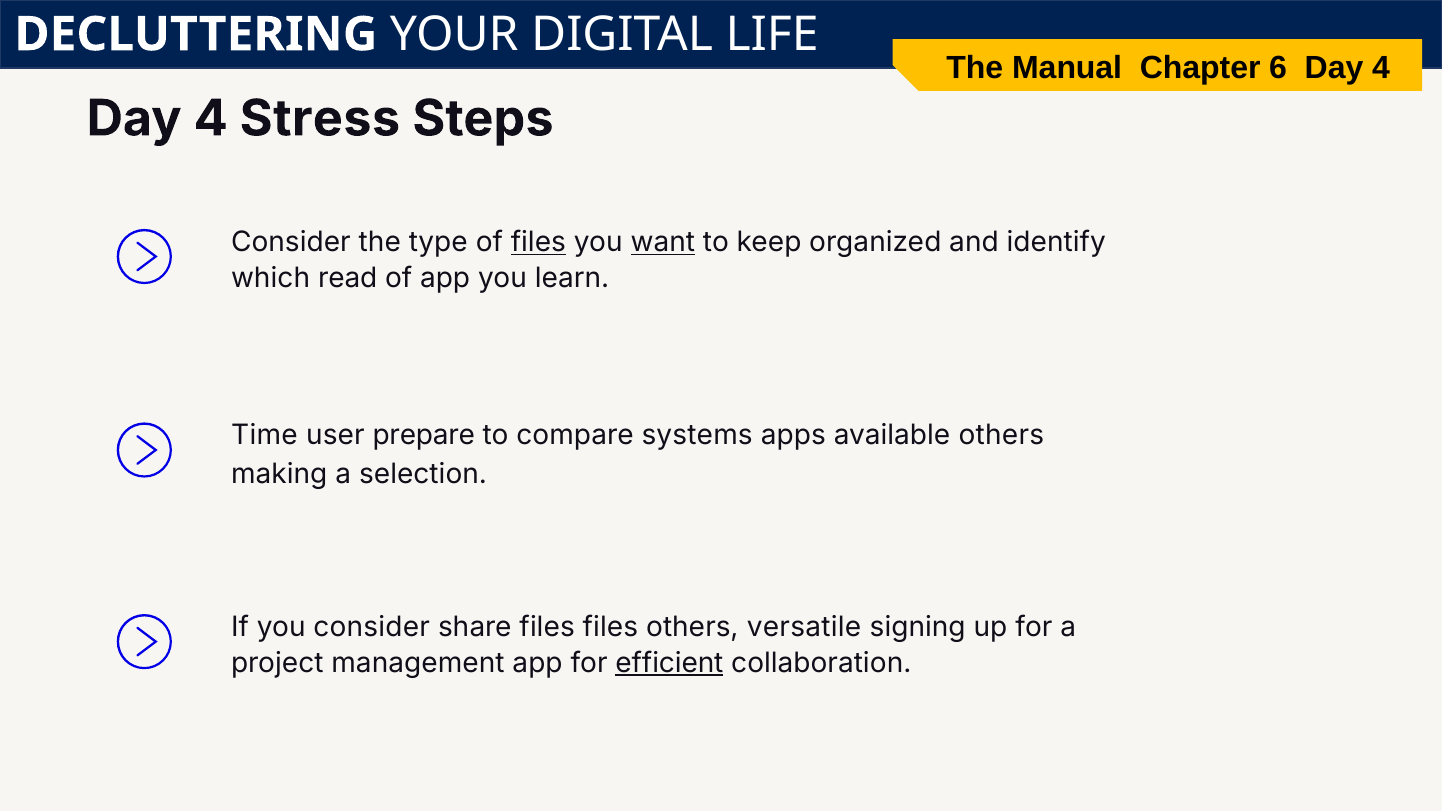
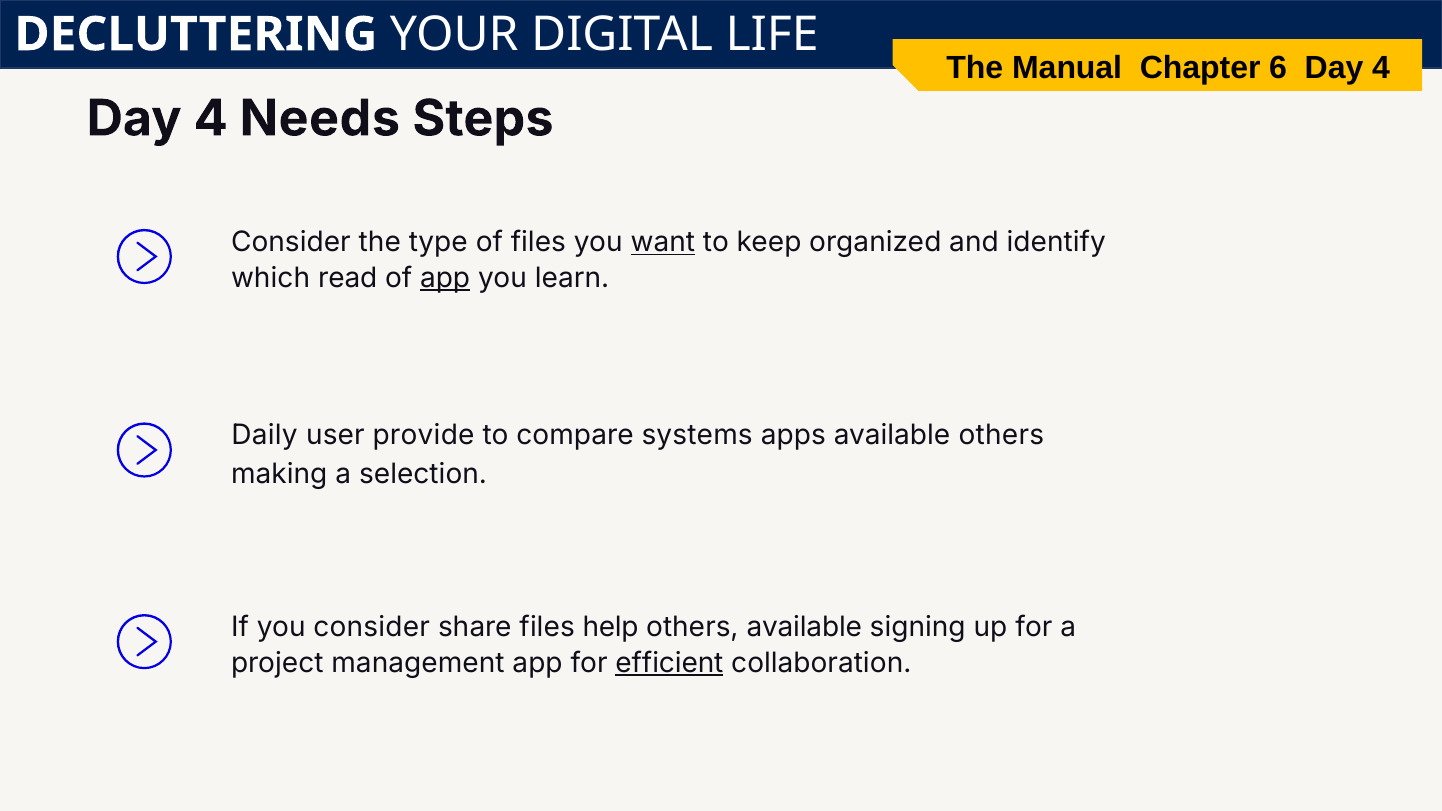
Stress: Stress -> Needs (320, 119)
files underline: present -> none (538, 243)
app underline: none -> present (445, 278)
Time: Time -> Daily (265, 435)
prepare: prepare -> provide (424, 435)
files files: files -> help (611, 628)
others versatile: versatile -> available (804, 628)
